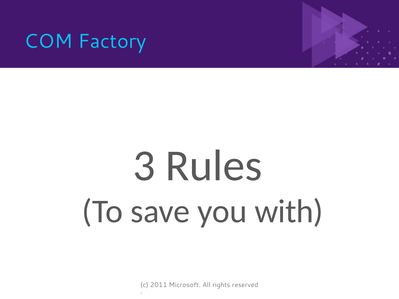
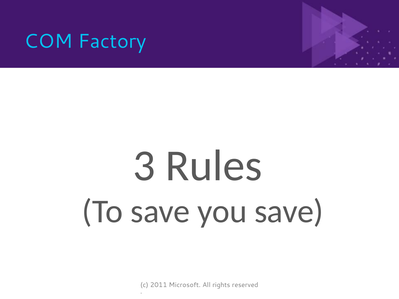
you with: with -> save (289, 212)
